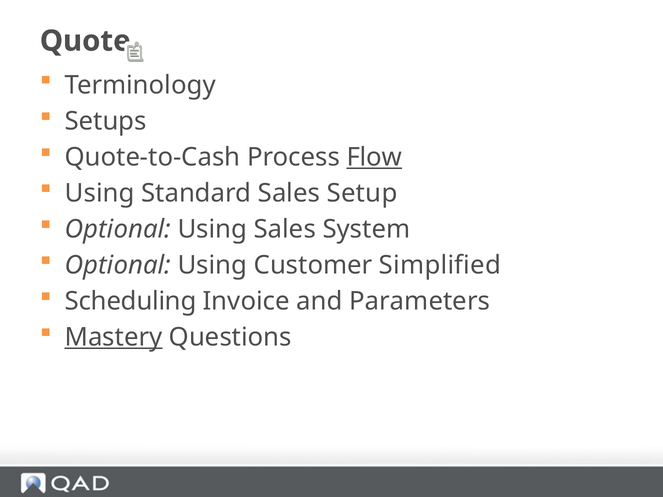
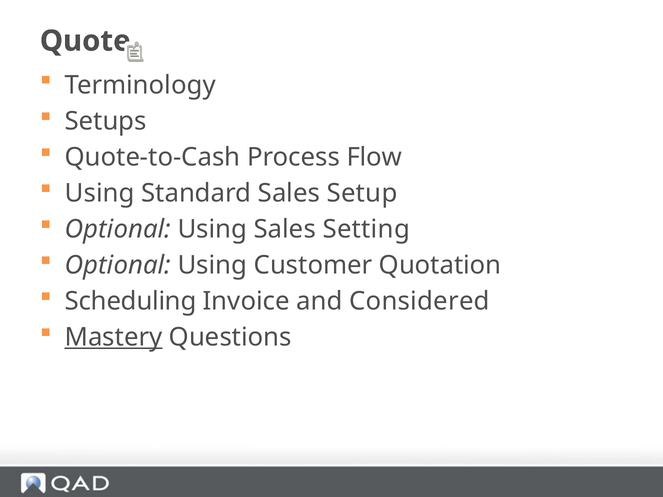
Flow underline: present -> none (374, 157)
System: System -> Setting (366, 229)
Simplified: Simplified -> Quotation (440, 265)
Parameters: Parameters -> Considered (419, 301)
